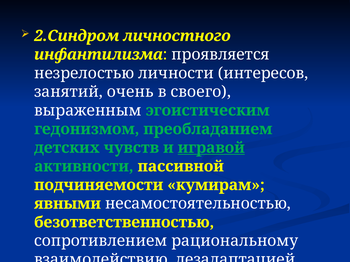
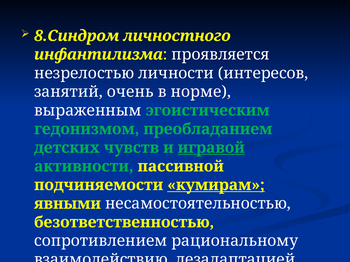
2.Синдром: 2.Синдром -> 8.Синдром (77, 36)
своего: своего -> норме (201, 92)
кумирам underline: none -> present (216, 185)
